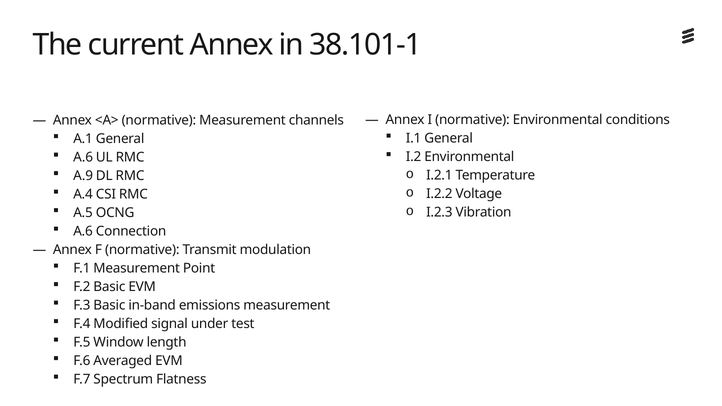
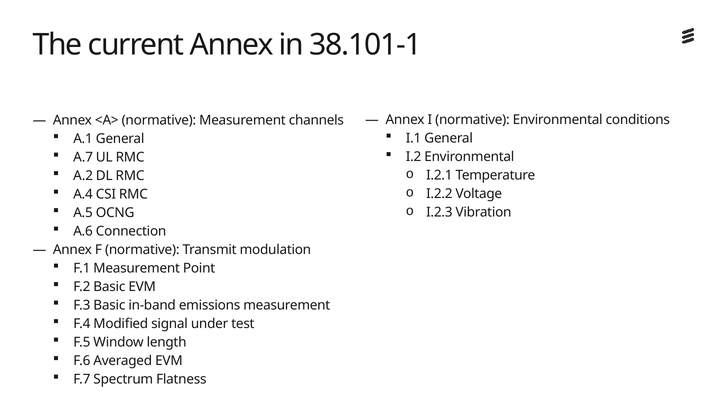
A.6: A.6 -> A.7 (83, 157)
A.9: A.9 -> A.2 (83, 176)
